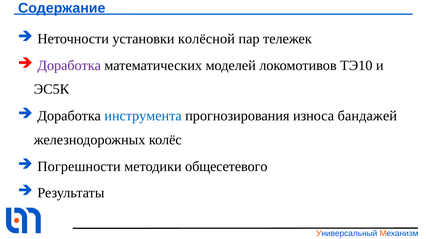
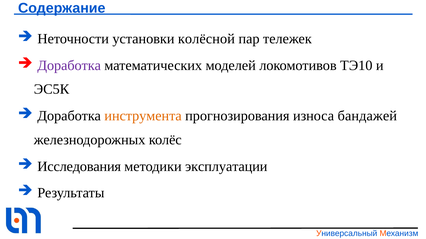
инструмента colour: blue -> orange (143, 116)
Погрешности: Погрешности -> Исследования (79, 167)
общесетевого: общесетевого -> эксплуатации (226, 167)
